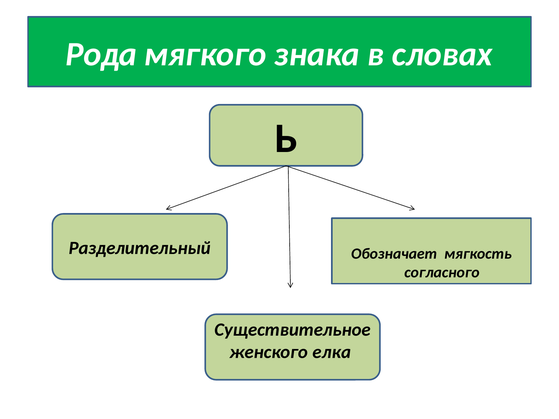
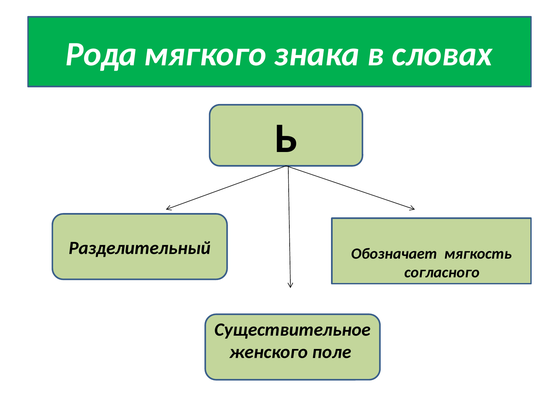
елка: елка -> поле (332, 352)
